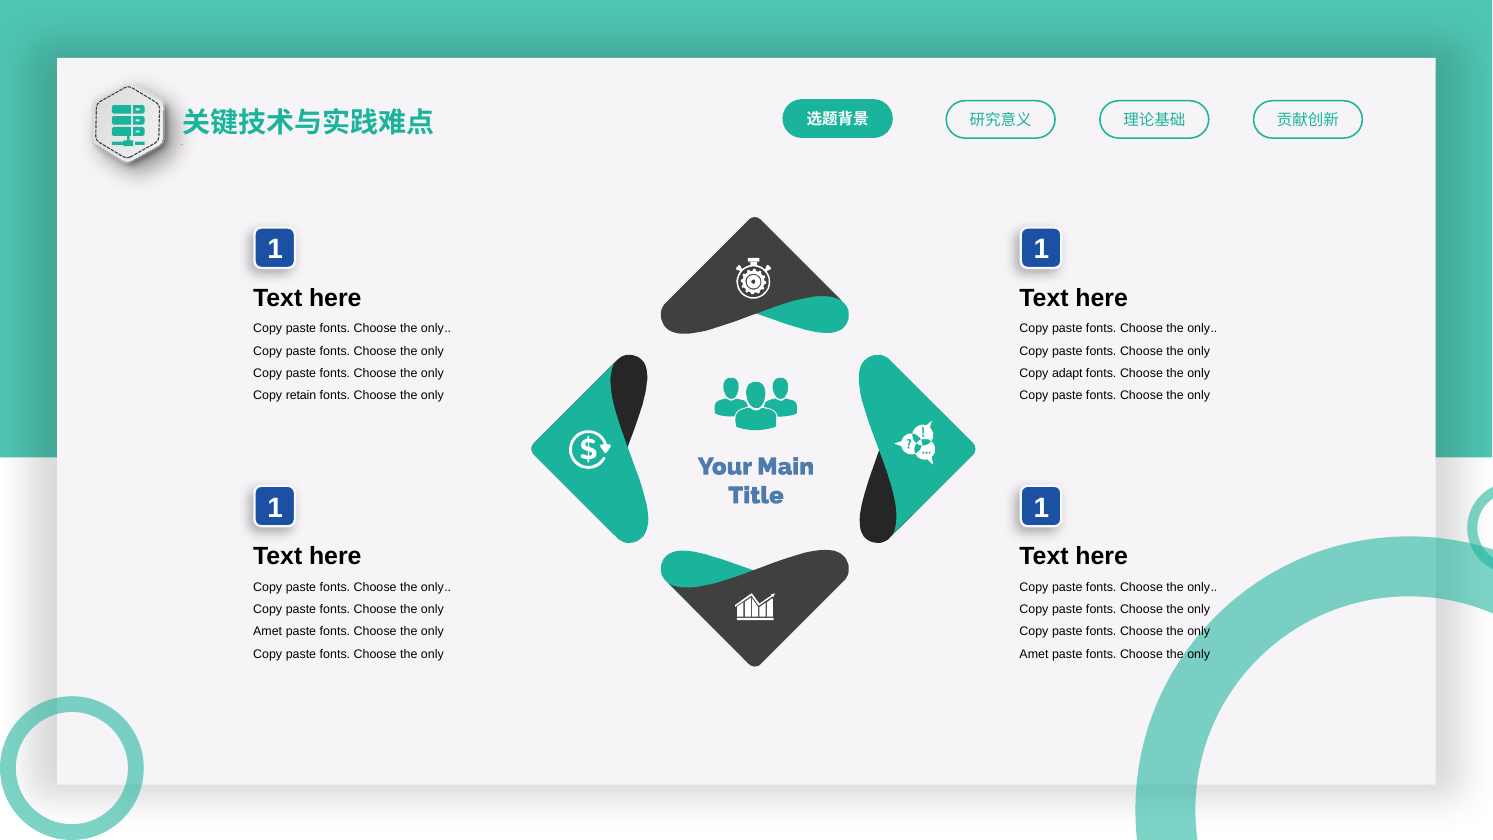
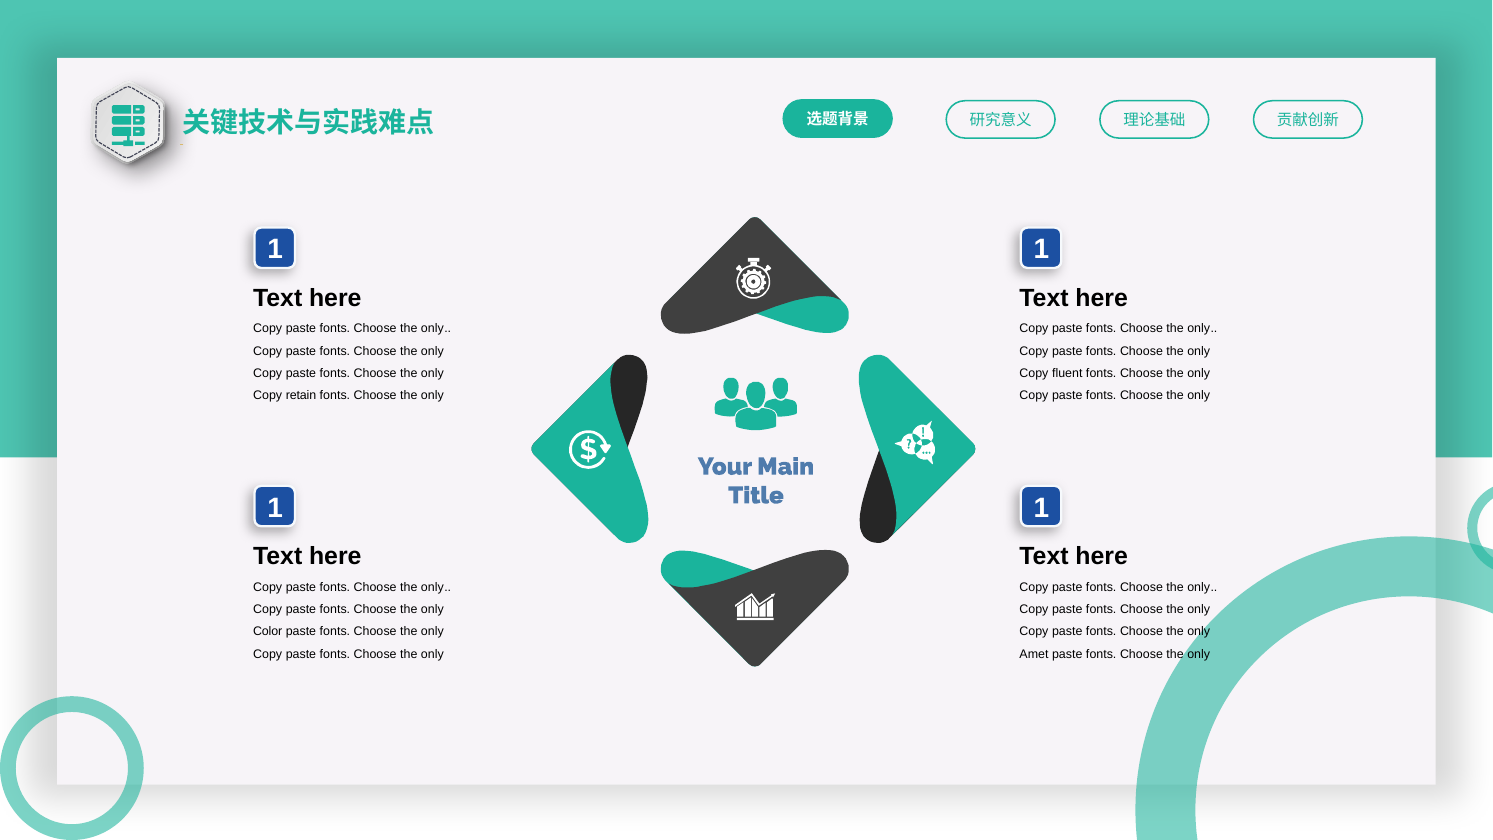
adapt: adapt -> fluent (1067, 373)
Amet: Amet -> Color (268, 632)
